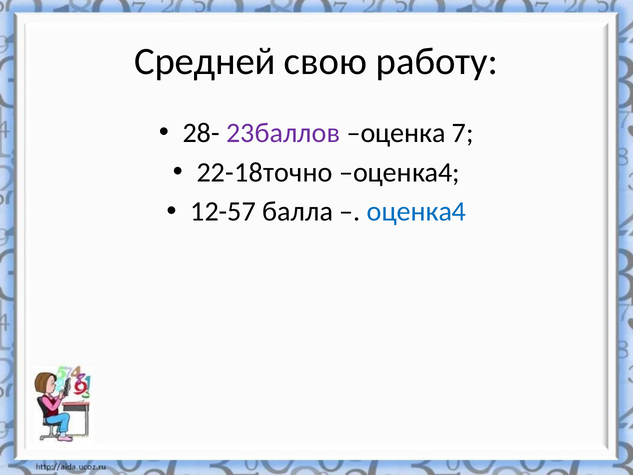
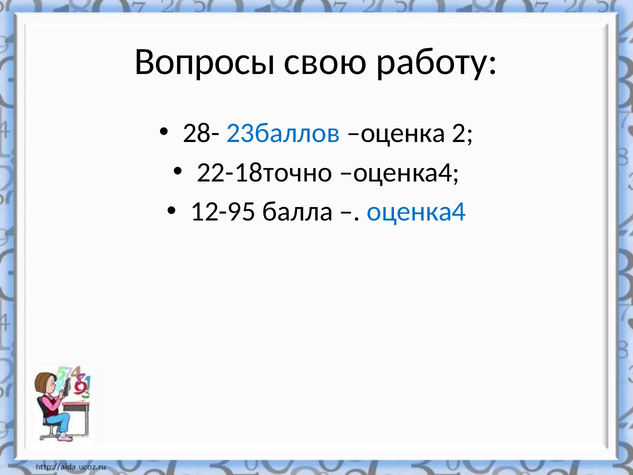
Средней: Средней -> Вопросы (205, 61)
23баллов colour: purple -> blue (283, 133)
7: 7 -> 2 (463, 133)
12-57: 12-57 -> 12-95 (223, 212)
